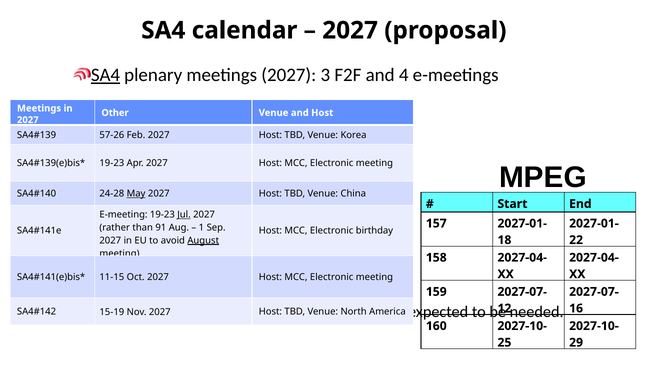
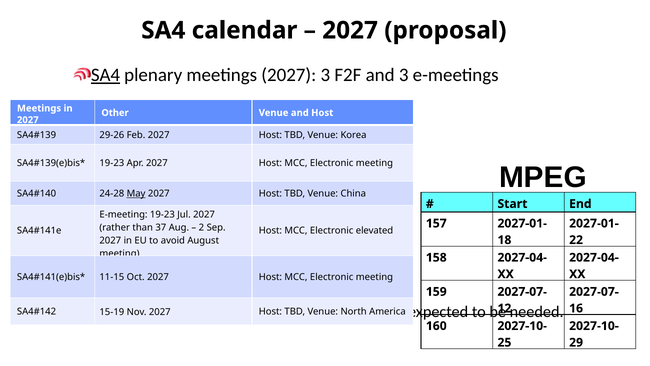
and 4: 4 -> 3 (404, 75)
57-26: 57-26 -> 29-26 (112, 135)
Jul underline: present -> none (184, 214)
91: 91 -> 37 (161, 227)
1: 1 -> 2 (201, 227)
birthday: birthday -> elevated (375, 230)
August underline: present -> none (203, 240)
